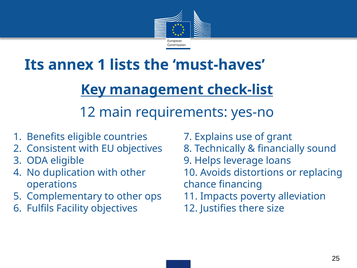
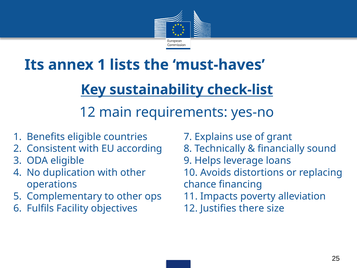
management: management -> sustainability (156, 90)
EU objectives: objectives -> according (139, 149)
